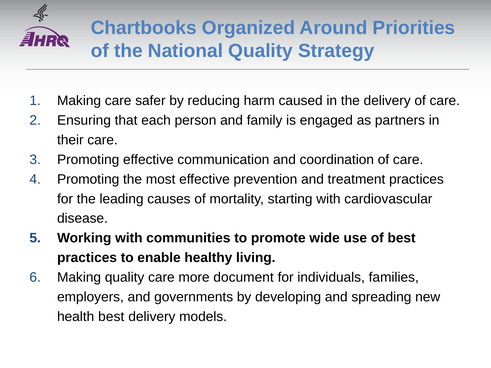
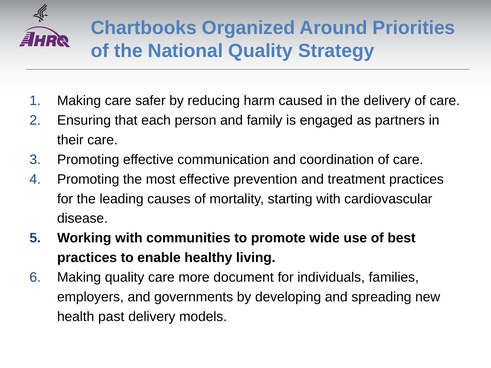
health best: best -> past (111, 317)
